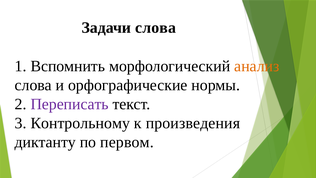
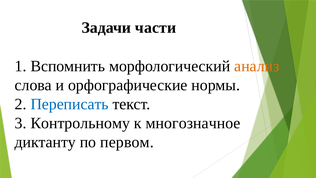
Задачи слова: слова -> части (156, 28)
Переписать colour: purple -> blue (70, 104)
произведения: произведения -> многозначное (193, 123)
